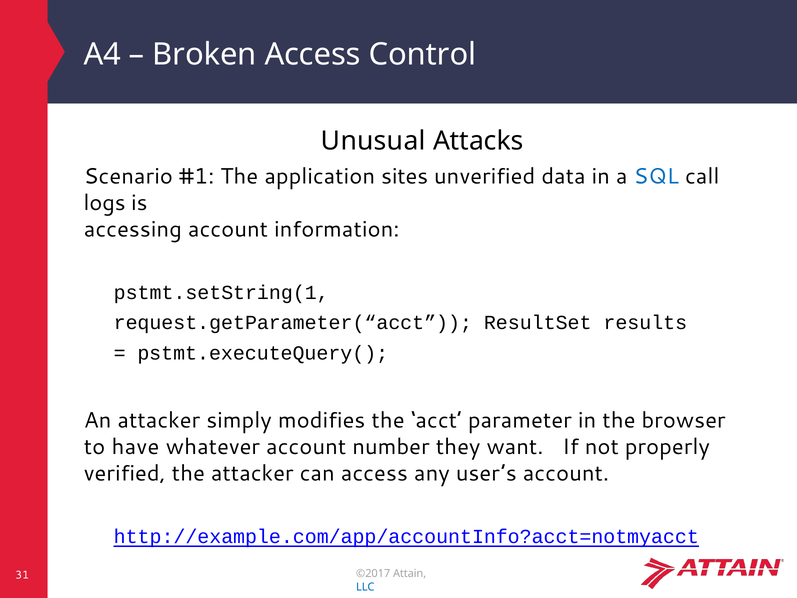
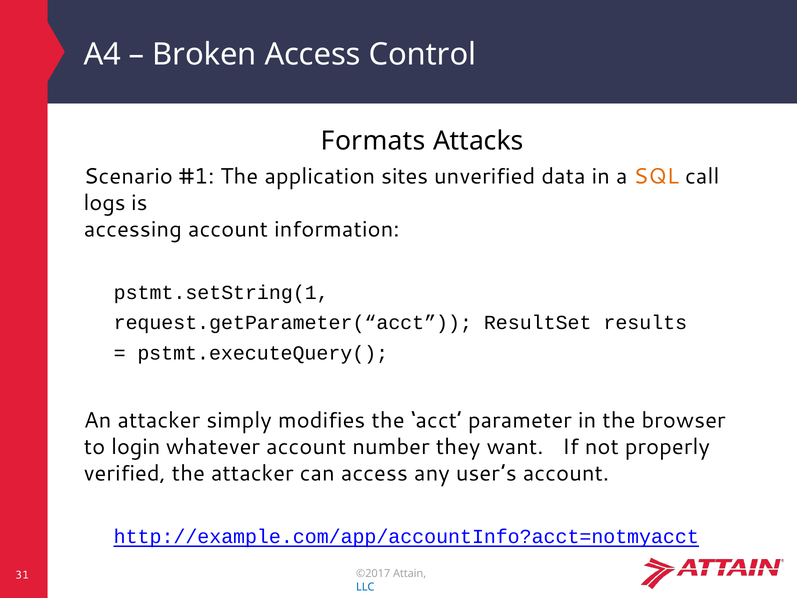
Unusual: Unusual -> Formats (373, 141)
SQL colour: blue -> orange (656, 176)
have: have -> login (136, 447)
